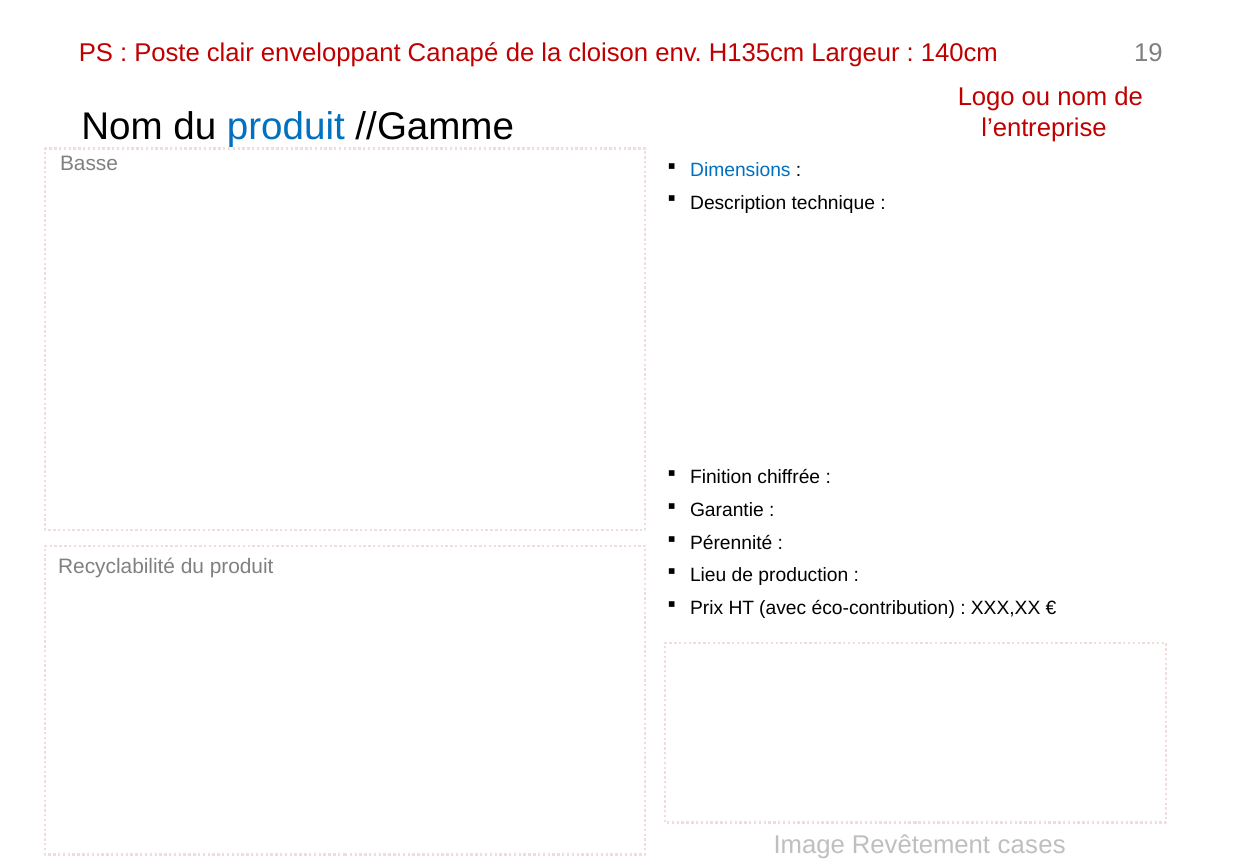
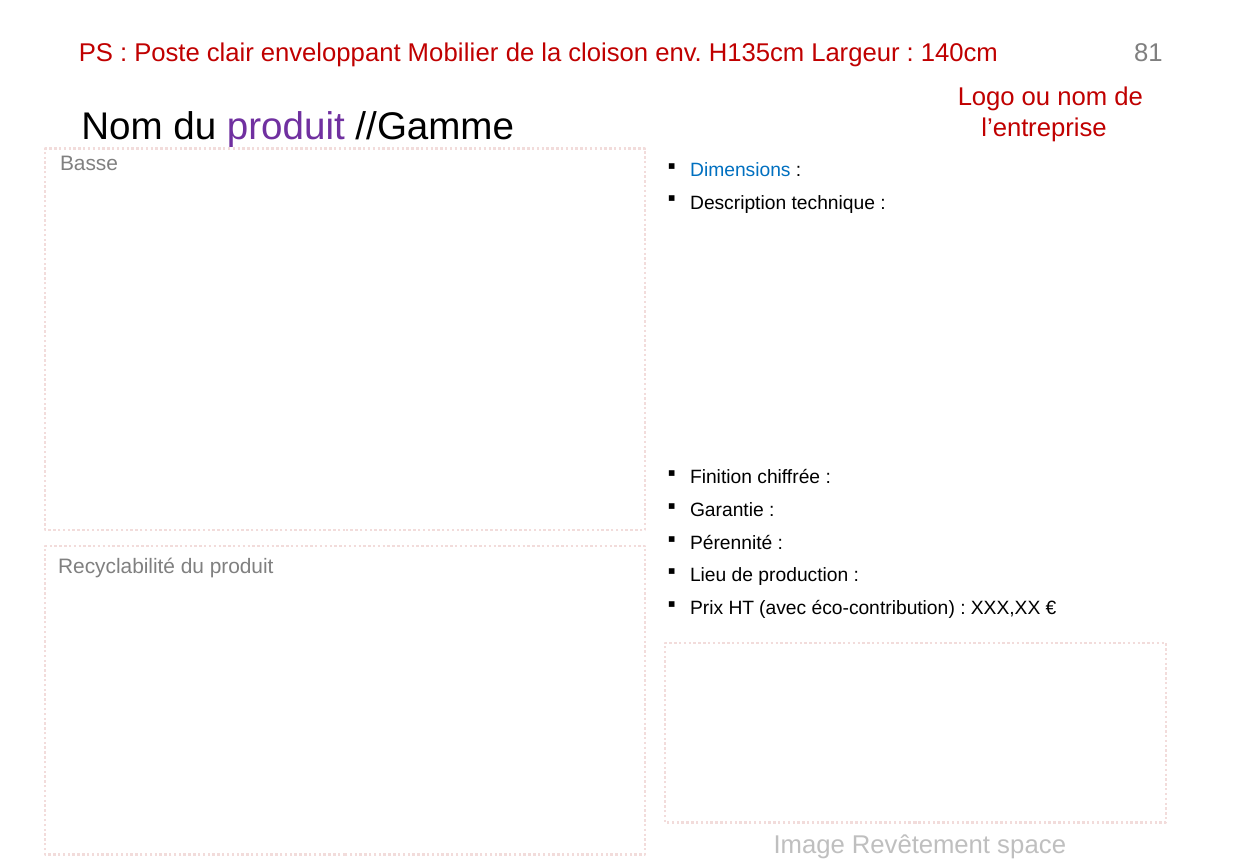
Canapé: Canapé -> Mobilier (453, 53)
19: 19 -> 81 (1148, 53)
produit colour: blue -> purple (286, 127)
cases: cases -> space (1032, 845)
